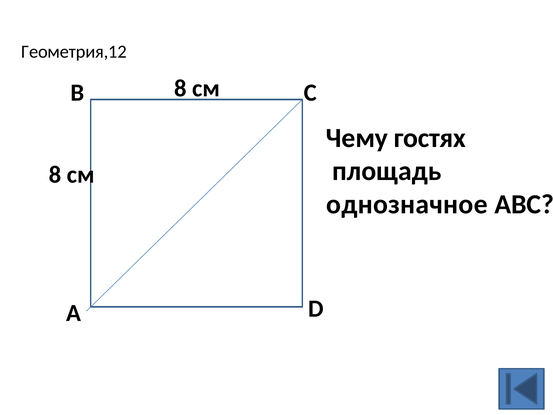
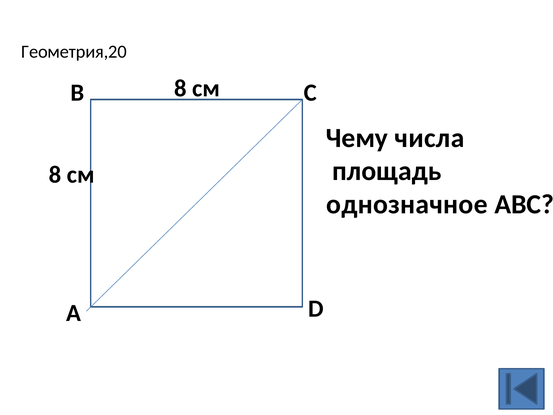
Геометрия,12: Геометрия,12 -> Геометрия,20 (74, 52)
гостях: гостях -> числа (430, 138)
